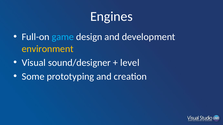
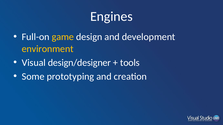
game colour: light blue -> yellow (63, 37)
sound/designer: sound/designer -> design/designer (79, 63)
level: level -> tools (130, 63)
